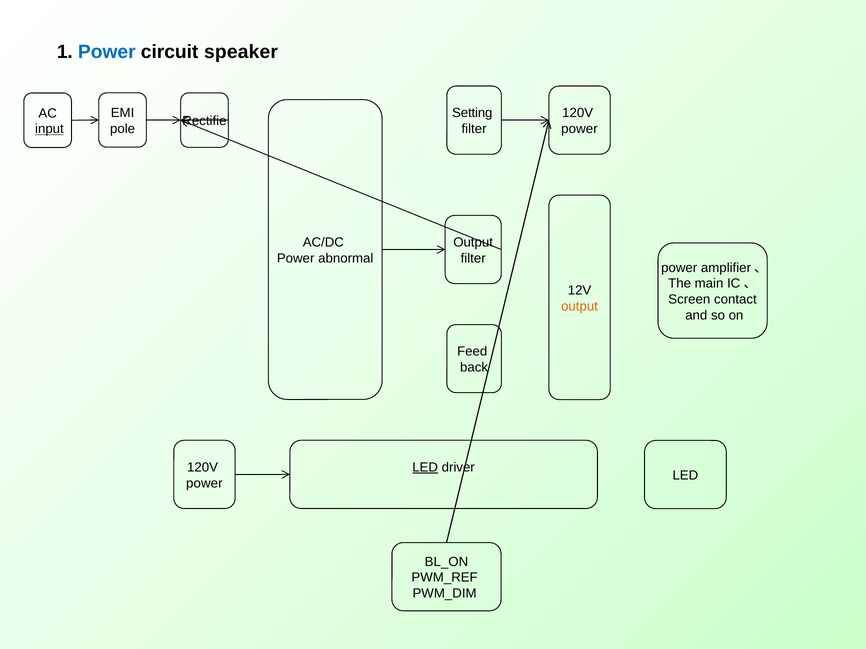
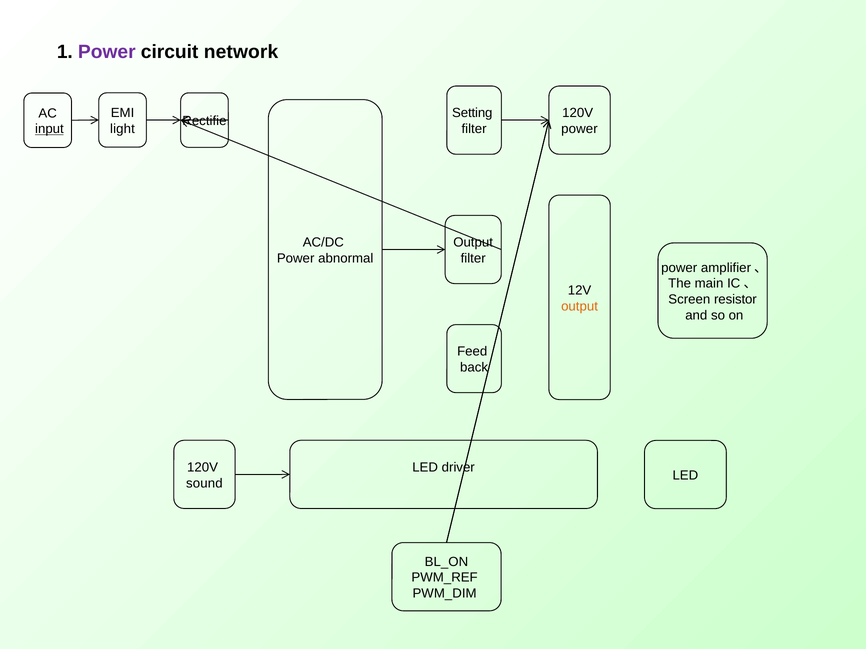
Power colour: blue -> purple (107, 52)
speaker: speaker -> network (241, 52)
pole: pole -> light (122, 129)
contact: contact -> resistor (735, 300)
LED underline: present -> none (425, 468)
power: power -> sound (204, 484)
